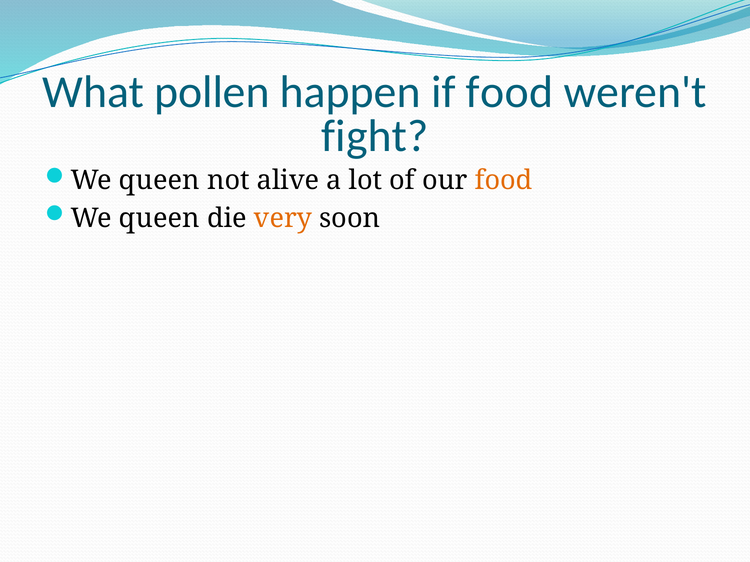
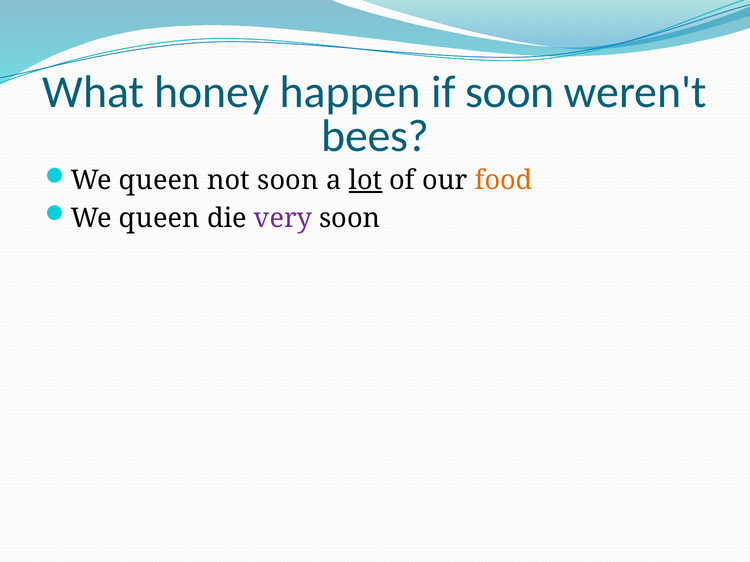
pollen: pollen -> honey (212, 92)
if food: food -> soon (510, 92)
fight: fight -> bees (375, 136)
not alive: alive -> soon (288, 181)
lot underline: none -> present (366, 181)
very colour: orange -> purple (283, 218)
